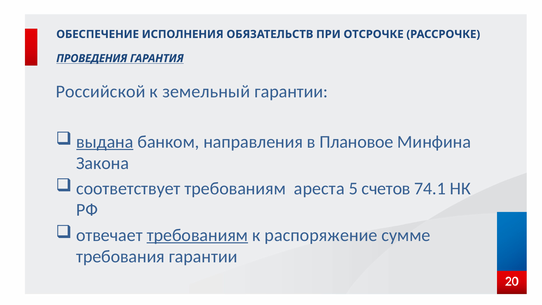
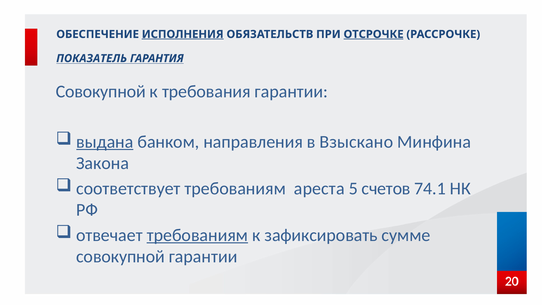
ИСПОЛНЕНИЯ underline: none -> present (183, 34)
ОТСРОЧКЕ underline: none -> present (374, 34)
ПРОВЕДЕНИЯ: ПРОВЕДЕНИЯ -> ПОКАЗАТЕЛЬ (92, 58)
Российской: Российской -> Совокупной (101, 92)
земельный: земельный -> требования (206, 92)
Плановое: Плановое -> Взыскано (356, 142)
распоряжение: распоряжение -> зафиксировать (321, 235)
требования: требования -> совокупной (121, 257)
